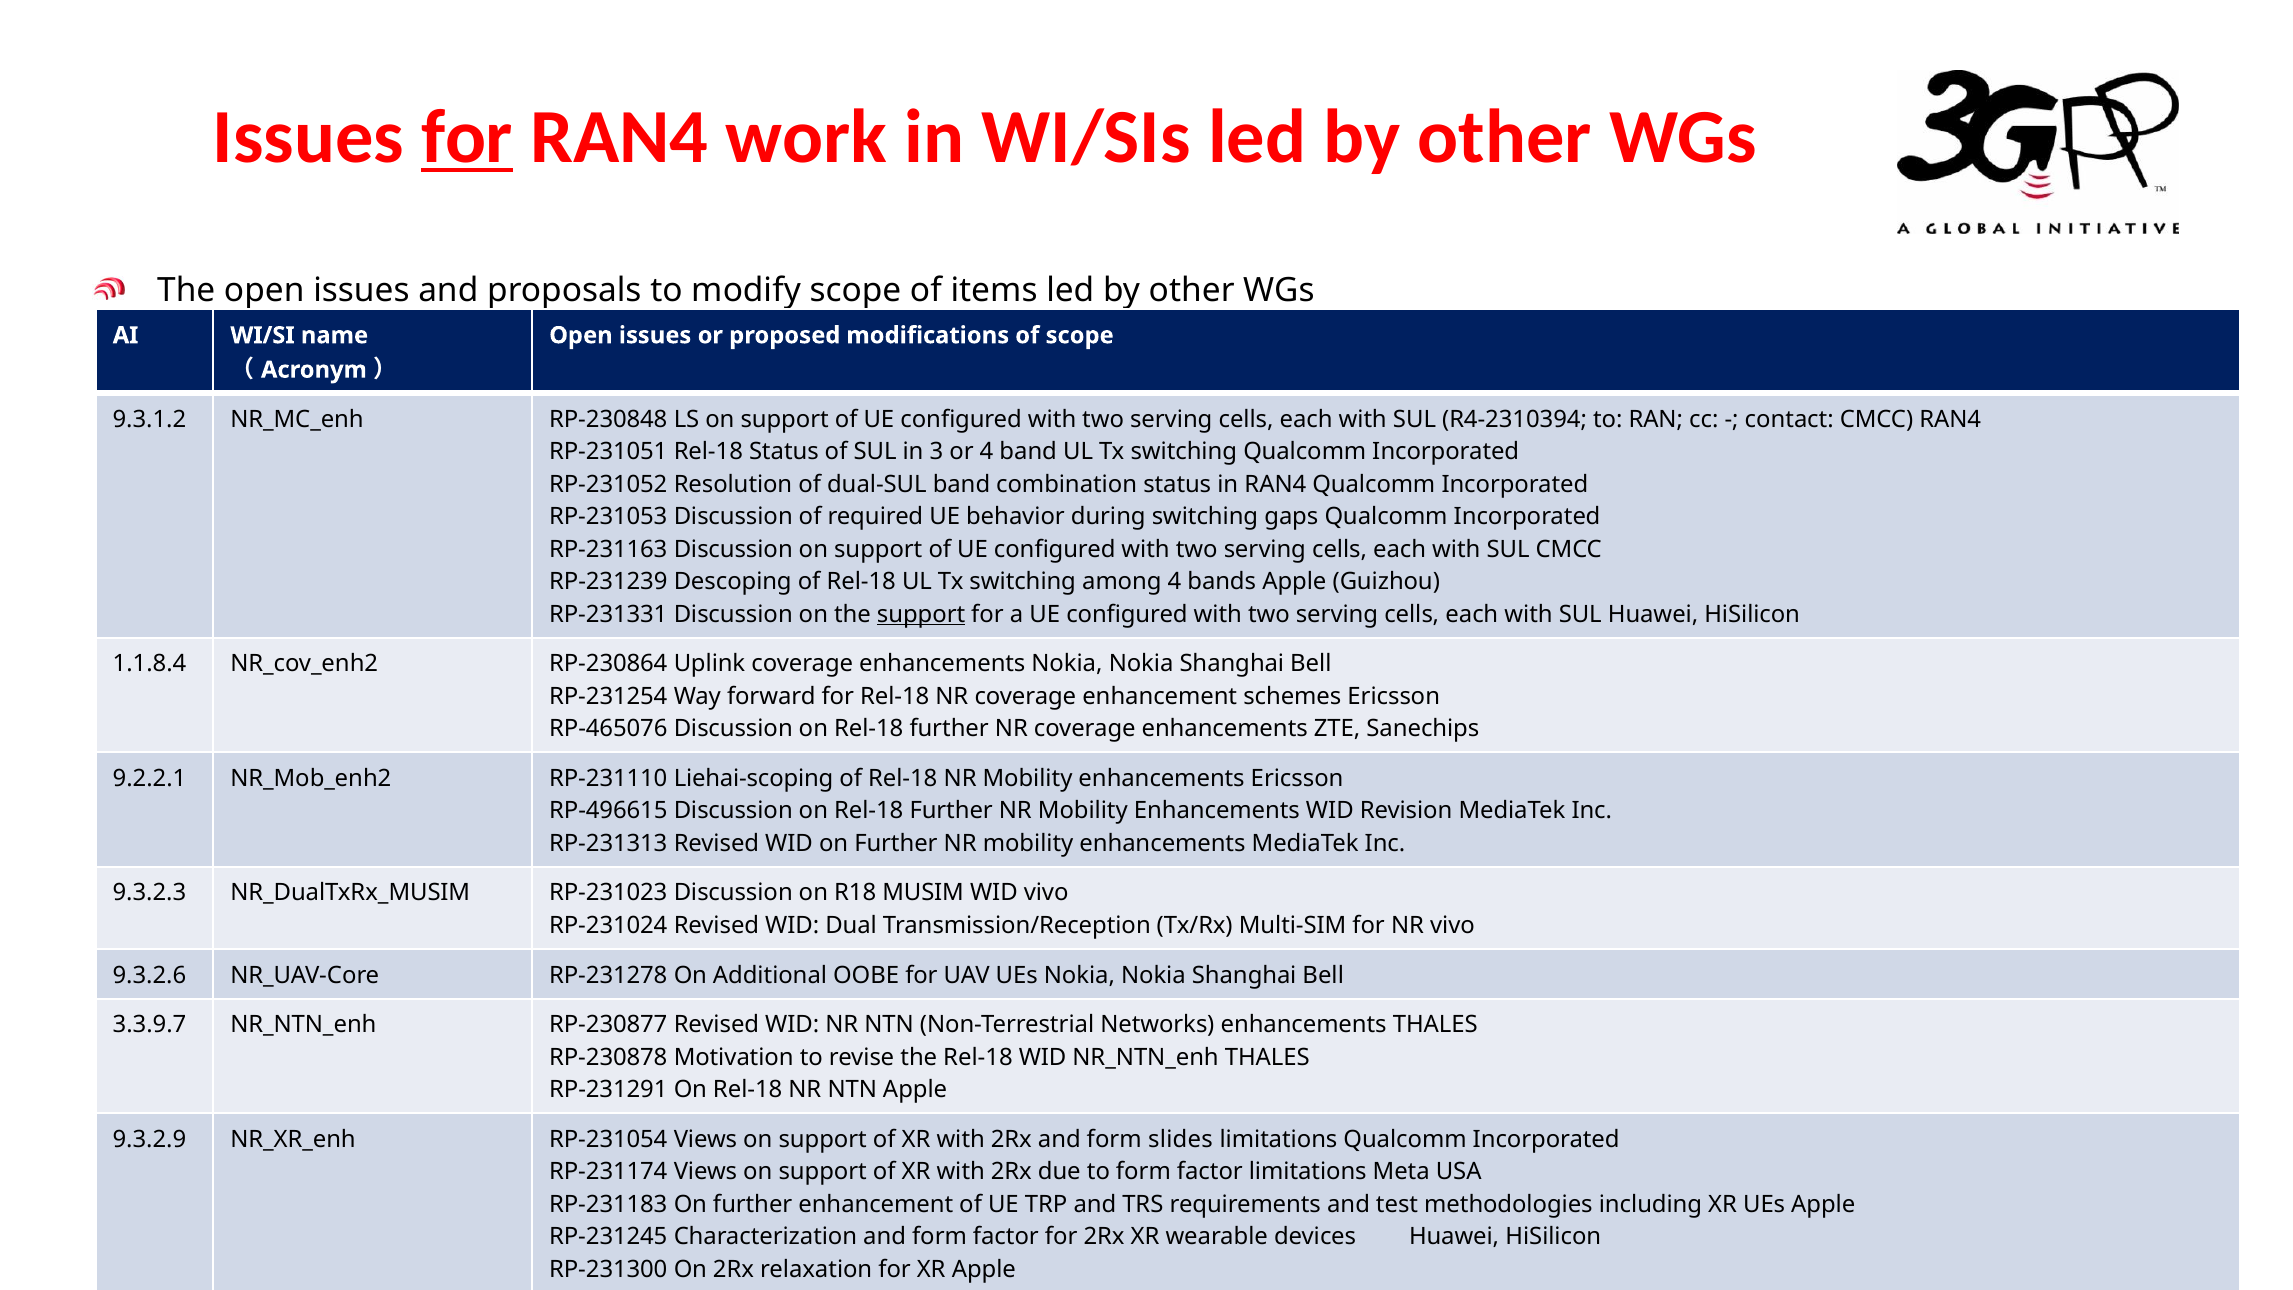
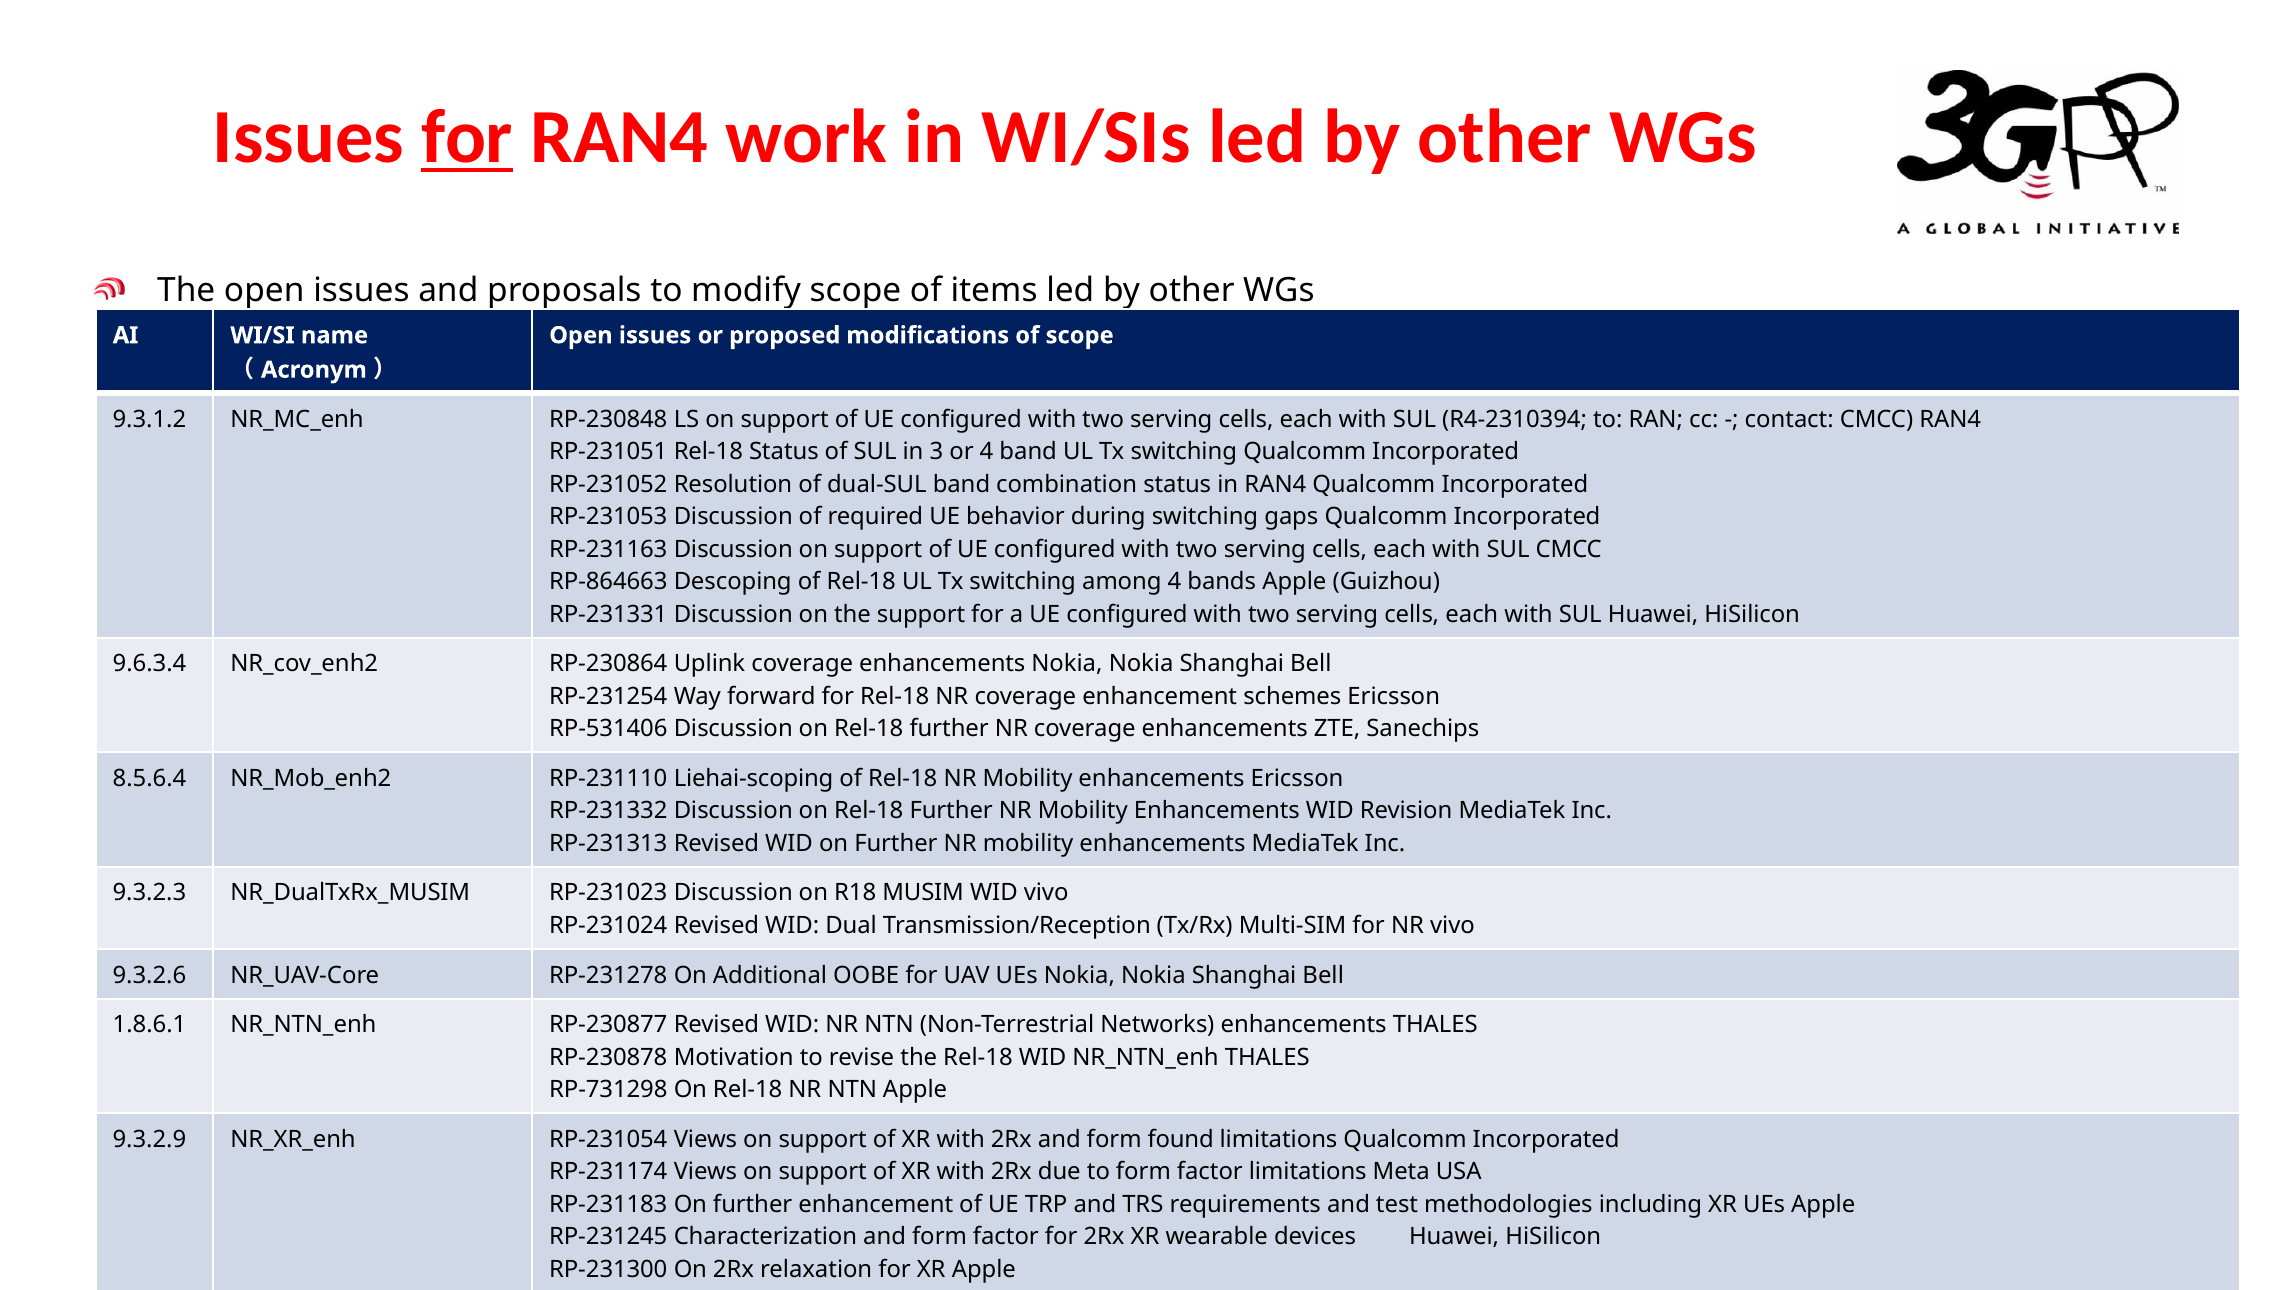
RP-231239: RP-231239 -> RP-864663 (608, 582)
support underline: present -> none (921, 614)
1.1.8.4: 1.1.8.4 -> 9.6.3.4 (150, 664)
RP-465076: RP-465076 -> RP-531406 (608, 729)
9.2.2.1: 9.2.2.1 -> 8.5.6.4 (150, 778)
RP-496615: RP-496615 -> RP-231332 (608, 811)
3.3.9.7: 3.3.9.7 -> 1.8.6.1 (150, 1025)
RP-231291: RP-231291 -> RP-731298 (608, 1090)
slides: slides -> found (1181, 1139)
